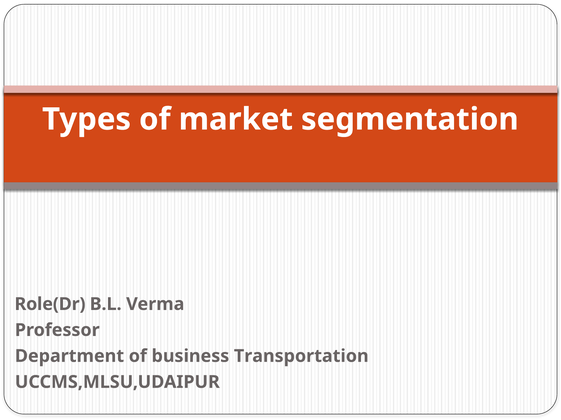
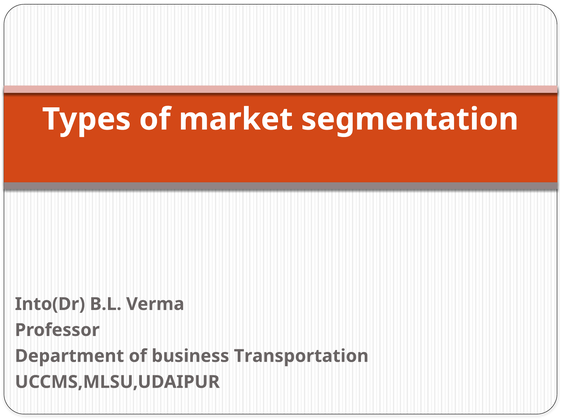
Role(Dr: Role(Dr -> Into(Dr (50, 305)
